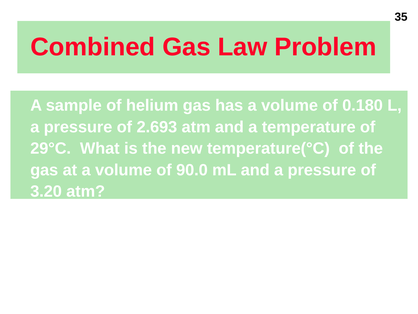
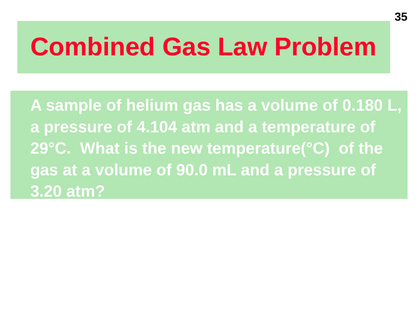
2.693: 2.693 -> 4.104 (157, 127)
